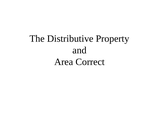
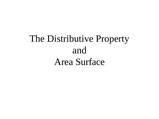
Correct: Correct -> Surface (90, 62)
